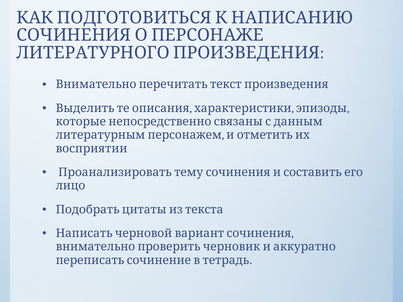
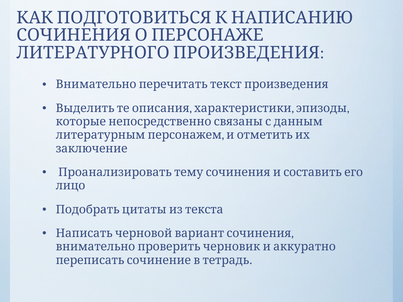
восприятии: восприятии -> заключение (92, 149)
